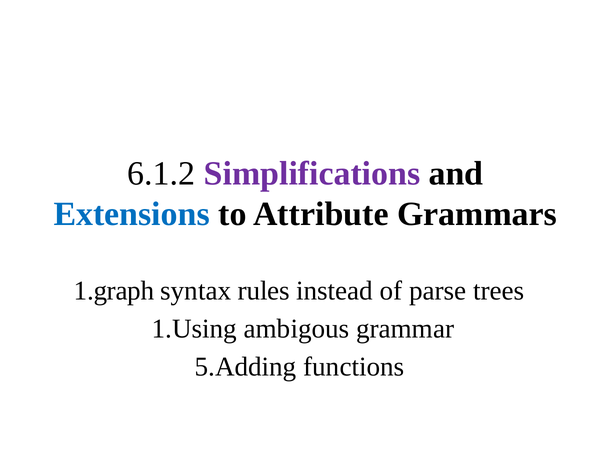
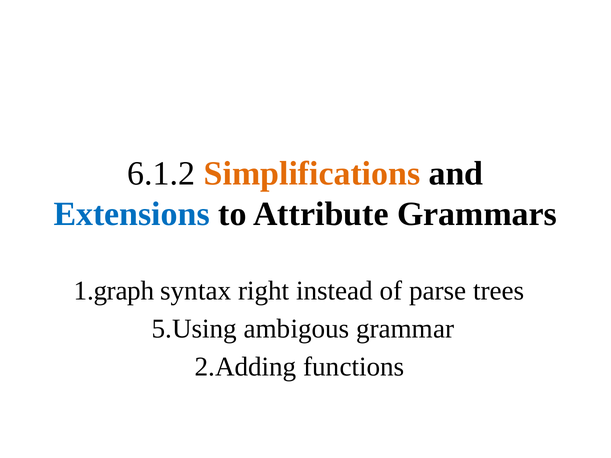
Simplifications colour: purple -> orange (312, 173)
rules: rules -> right (264, 291)
1.Using: 1.Using -> 5.Using (194, 329)
5.Adding: 5.Adding -> 2.Adding (246, 367)
